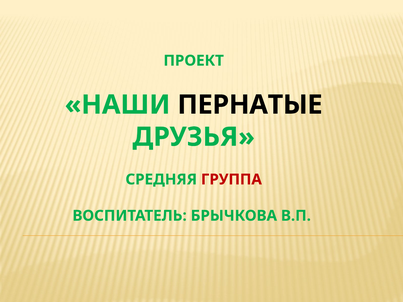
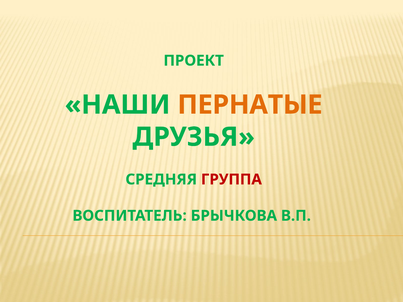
ПЕРНАТЫЕ colour: black -> orange (250, 105)
